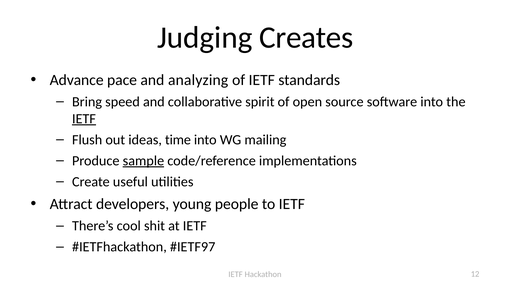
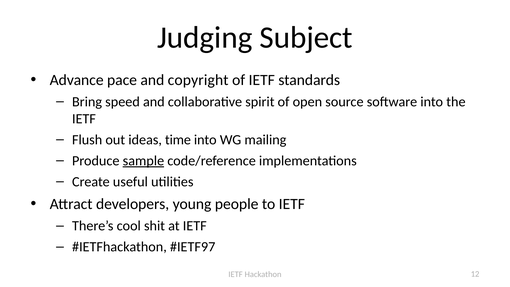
Creates: Creates -> Subject (306, 38)
analyzing: analyzing -> copyright (198, 80)
IETF underline: present -> none (84, 119)
